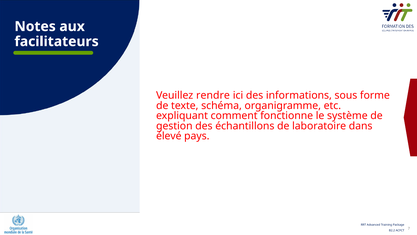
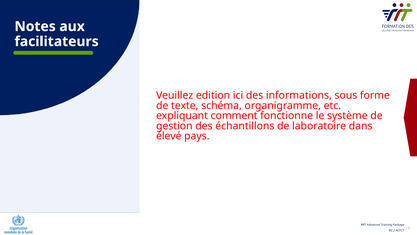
rendre: rendre -> edition (213, 95)
